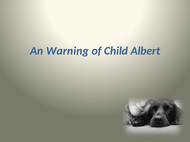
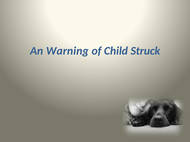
Albert: Albert -> Struck (145, 51)
